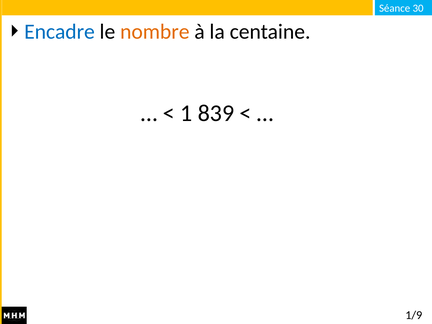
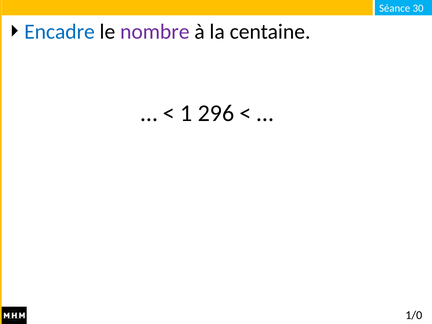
nombre colour: orange -> purple (155, 32)
839: 839 -> 296 (216, 113)
1/9: 1/9 -> 1/0 (414, 315)
